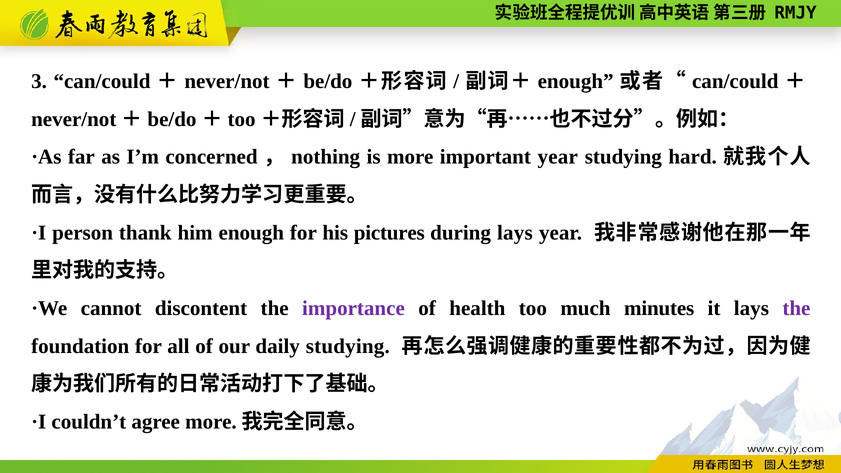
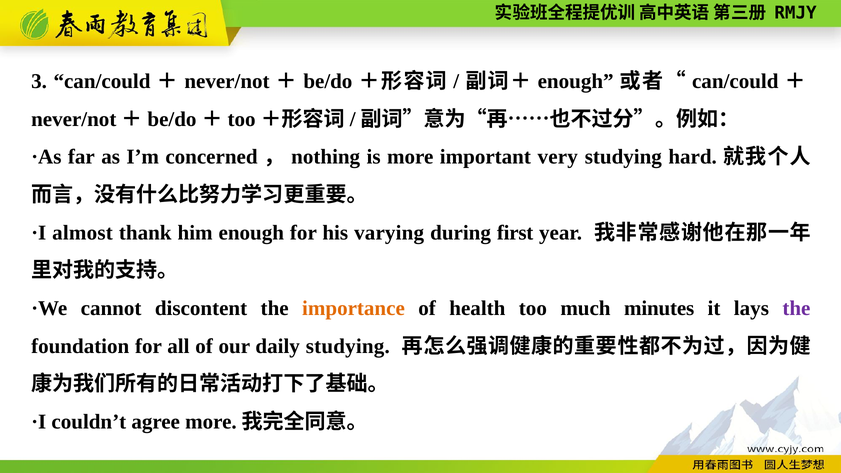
important year: year -> very (558, 157)
person: person -> almost (83, 233)
pictures: pictures -> varying (389, 233)
during lays: lays -> first (515, 233)
importance colour: purple -> orange (353, 308)
